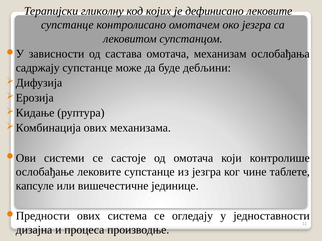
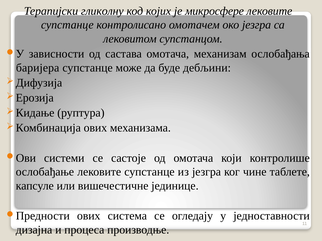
дефинисано: дефинисано -> микросфере (214, 11)
садржају: садржају -> баријера (38, 68)
